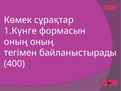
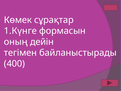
оның оның: оның -> дейін (42, 42)
